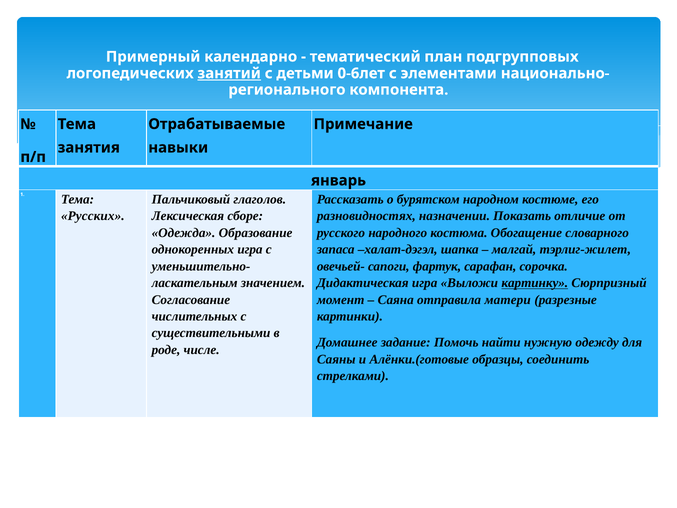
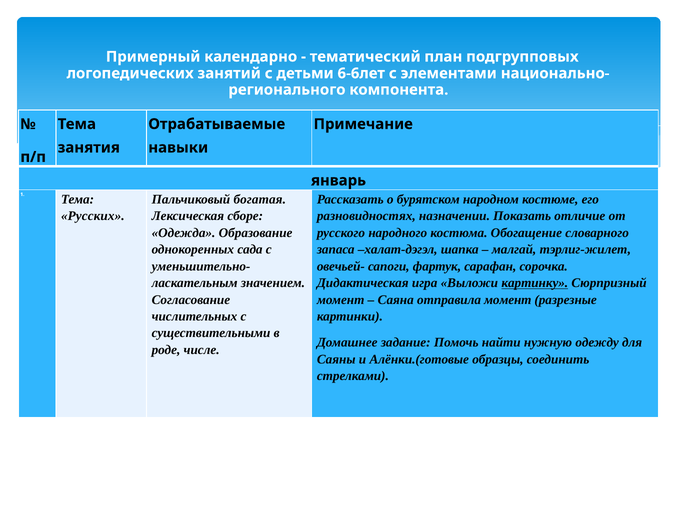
занятий underline: present -> none (229, 73)
0-6лет: 0-6лет -> 6-6лет (361, 73)
глаголов: глаголов -> богатая (260, 199)
однокоренных игра: игра -> сада (250, 249)
отправила матери: матери -> момент (508, 300)
